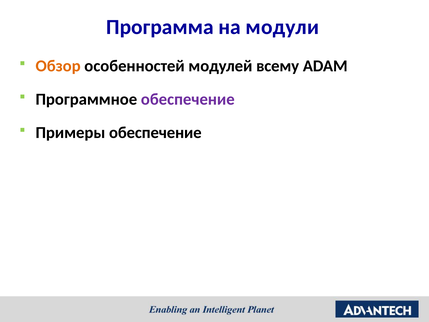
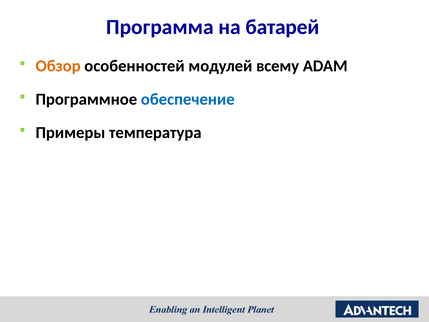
модули: модули -> батарей (282, 27)
обеспечение colour: purple -> blue (188, 99)
Примеры обеспечение: обеспечение -> температура (155, 133)
